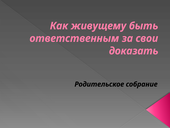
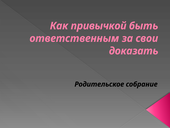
живущему: живущему -> привычкой (99, 26)
